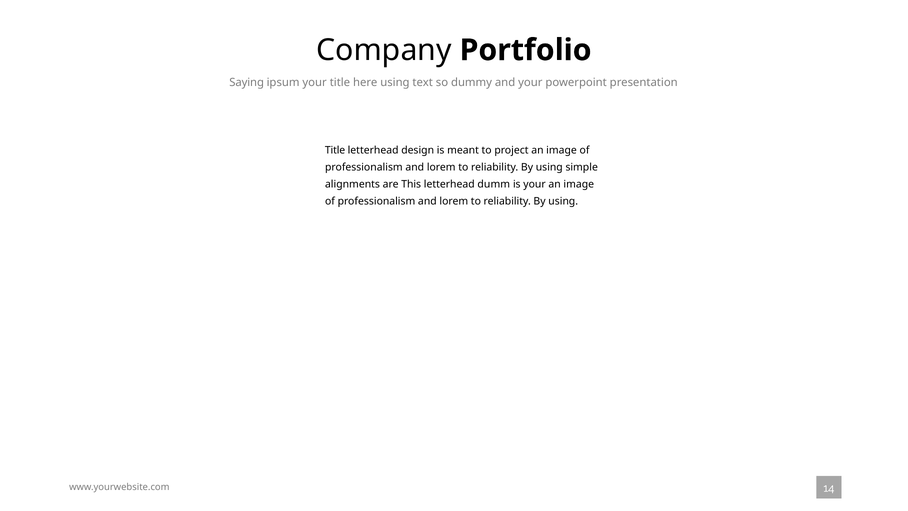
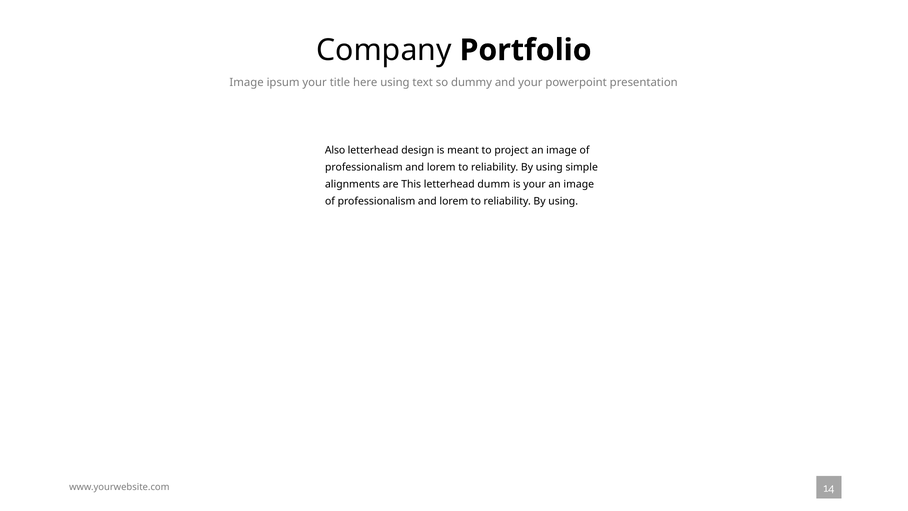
Saying: Saying -> Image (247, 82)
Title: Title -> Also (335, 150)
